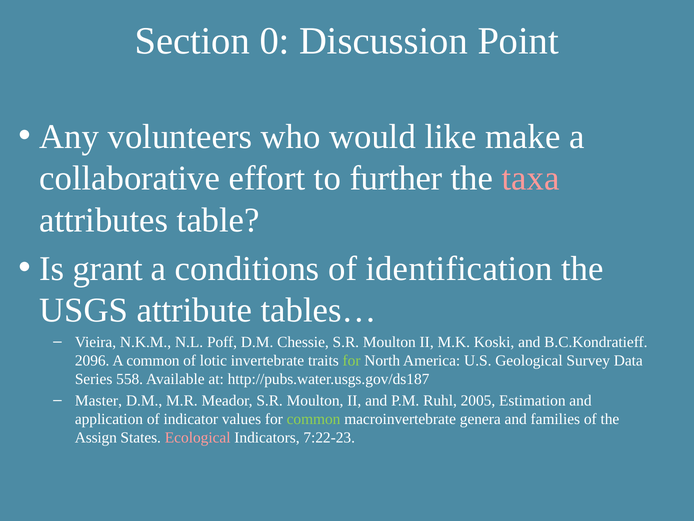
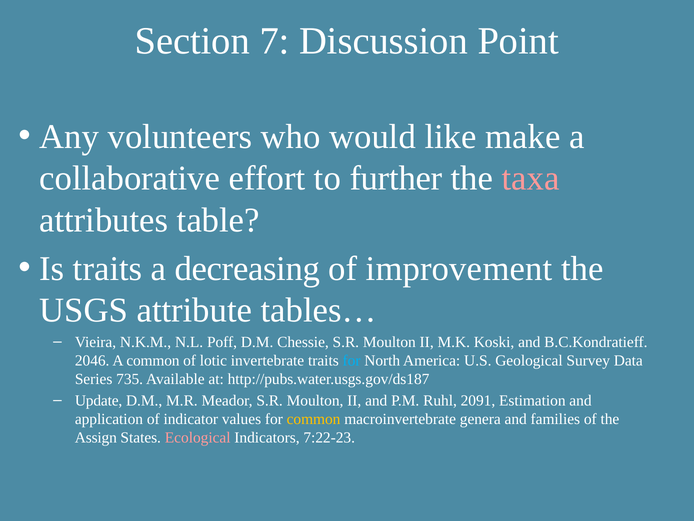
0: 0 -> 7 (275, 41)
Is grant: grant -> traits (108, 268)
conditions: conditions -> decreasing (247, 268)
identification: identification -> improvement (459, 268)
2096: 2096 -> 2046 (92, 360)
for colour: light green -> light blue (352, 360)
558: 558 -> 735 (130, 379)
Master: Master -> Update (99, 400)
2005: 2005 -> 2091 (478, 400)
common colour: light green -> yellow (314, 419)
